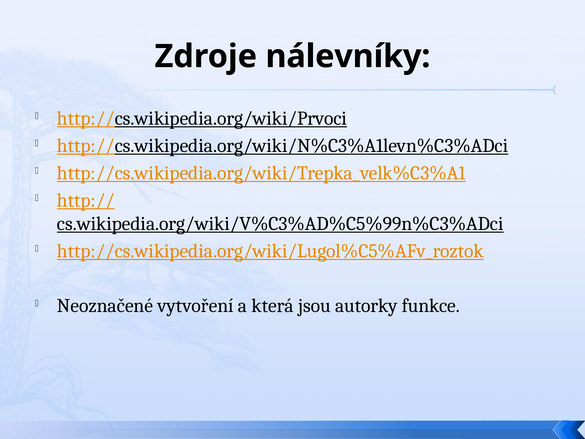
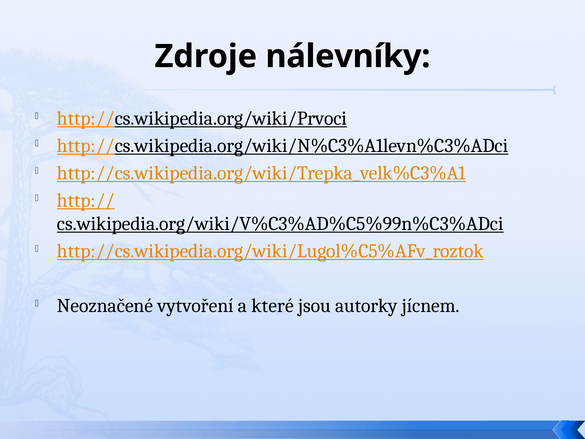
která: která -> které (273, 305)
funkce: funkce -> jícnem (431, 305)
